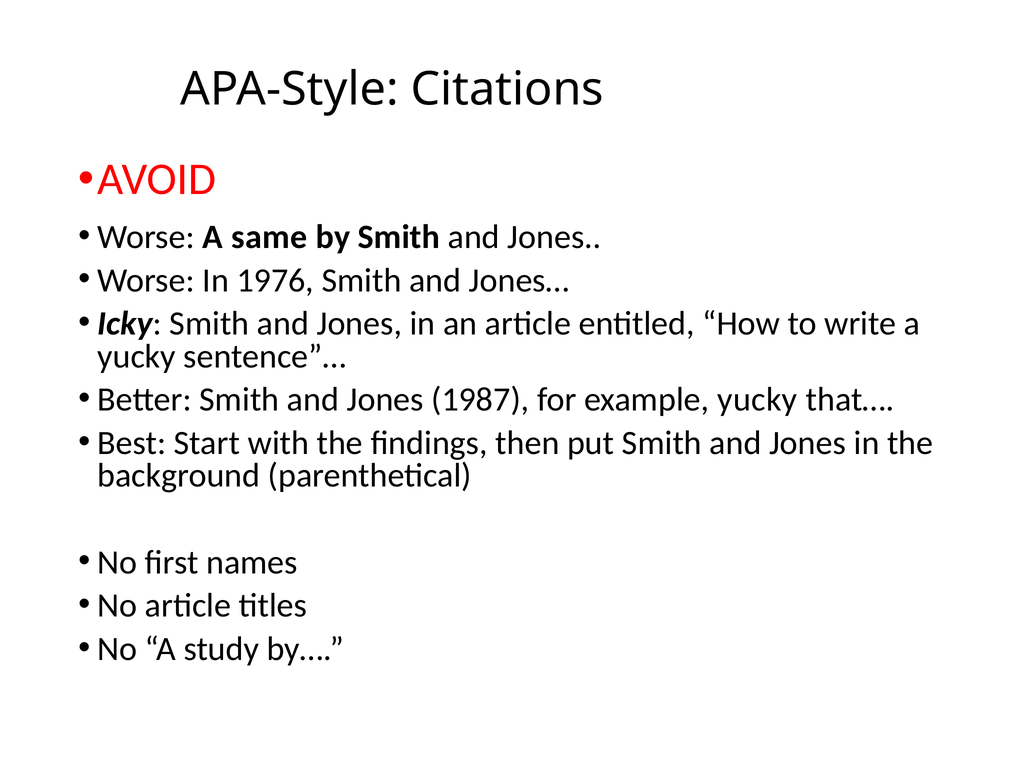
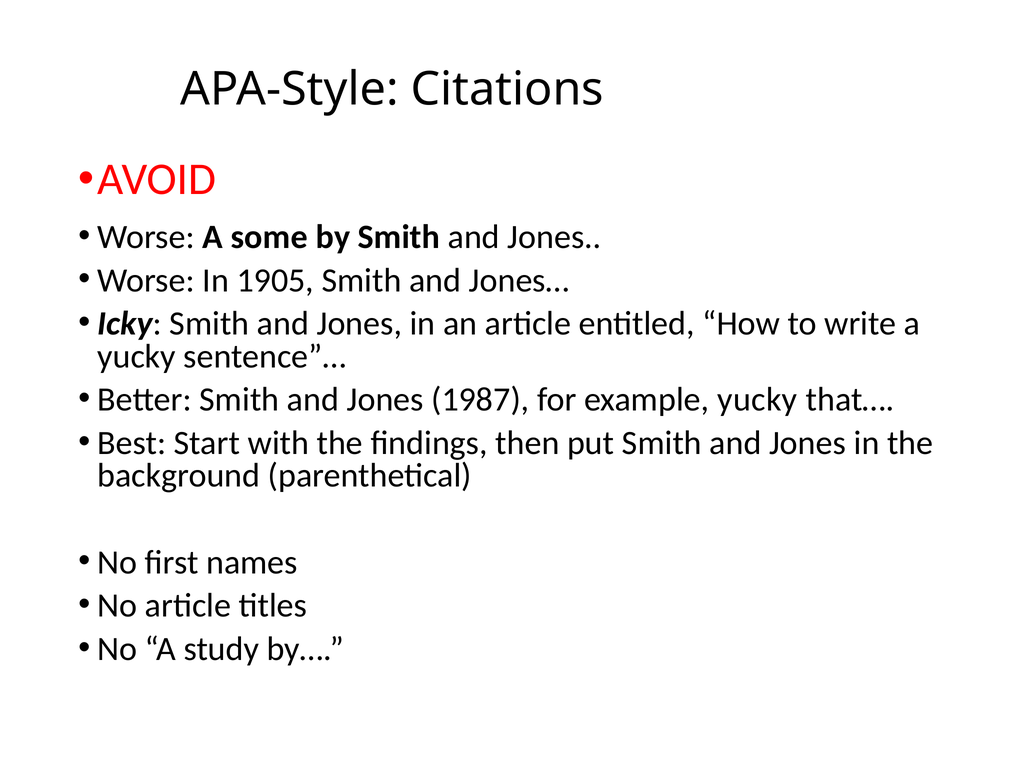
same: same -> some (269, 237)
1976: 1976 -> 1905 (275, 280)
